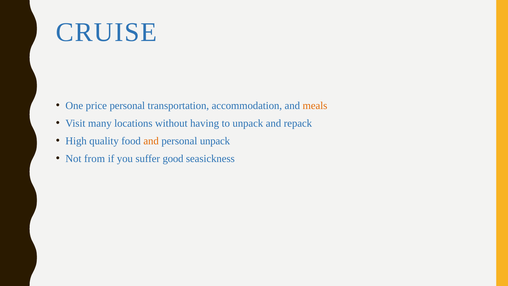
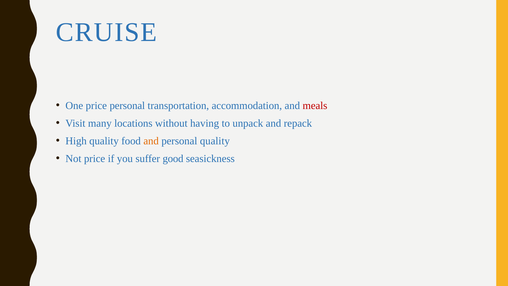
meals colour: orange -> red (315, 106)
personal unpack: unpack -> quality (215, 141)
Not from: from -> price (95, 159)
